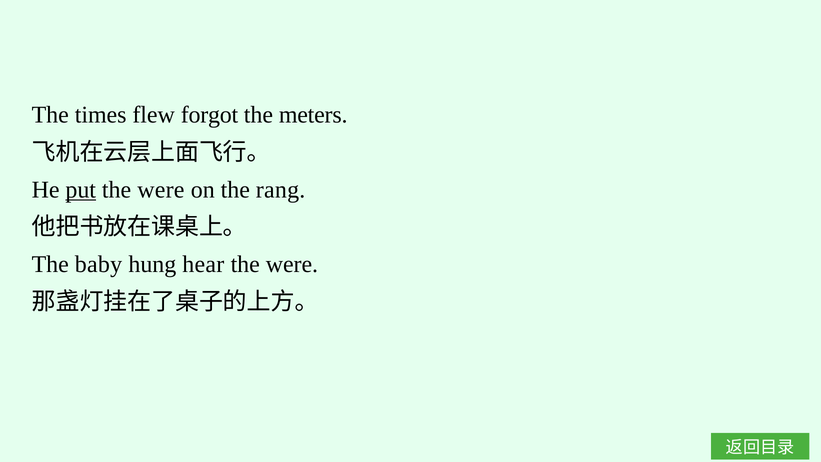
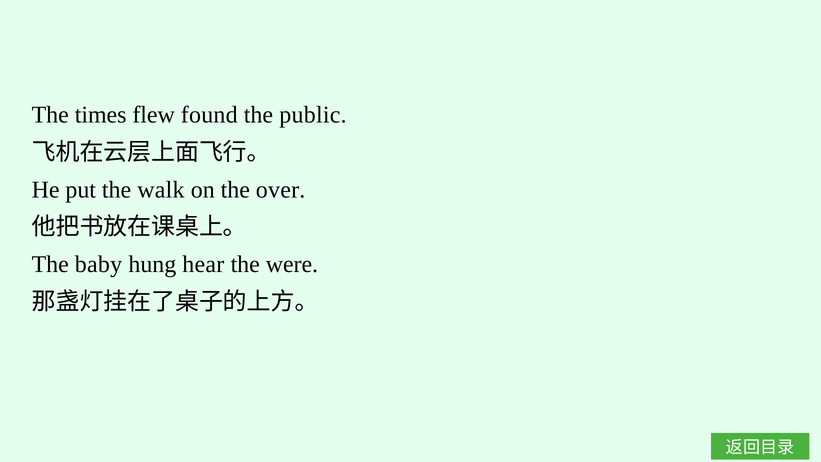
forgot: forgot -> found (209, 115)
meters: meters -> public (313, 115)
put underline: present -> none (81, 190)
were: were -> walk (161, 190)
rang: rang -> over (281, 190)
